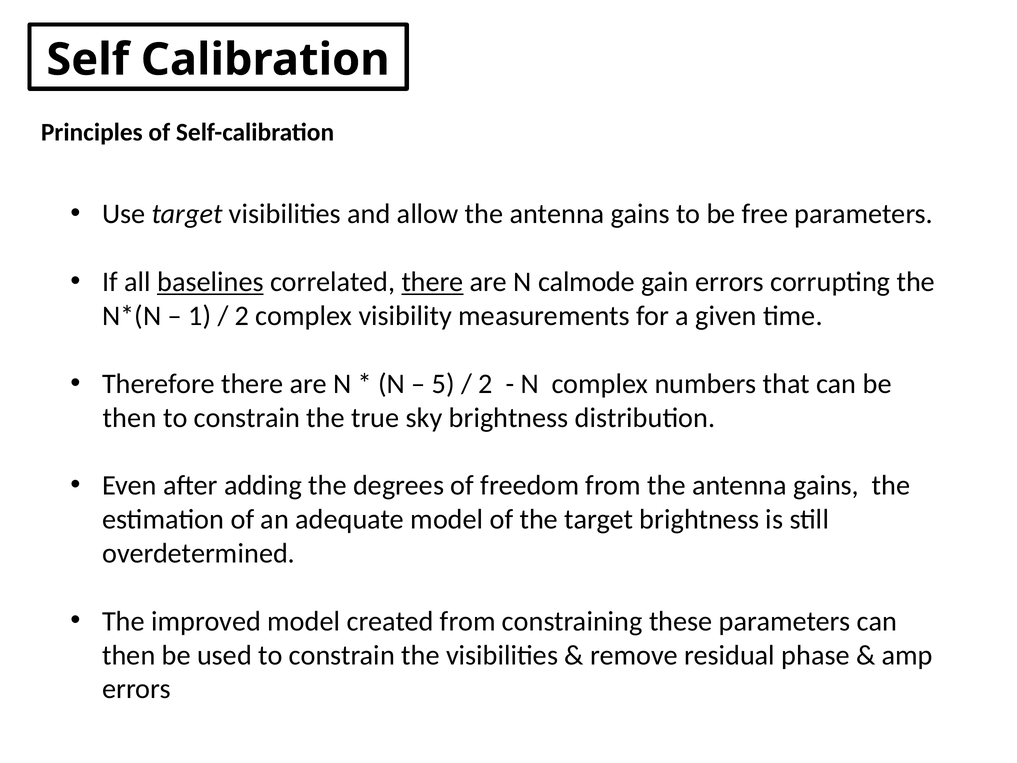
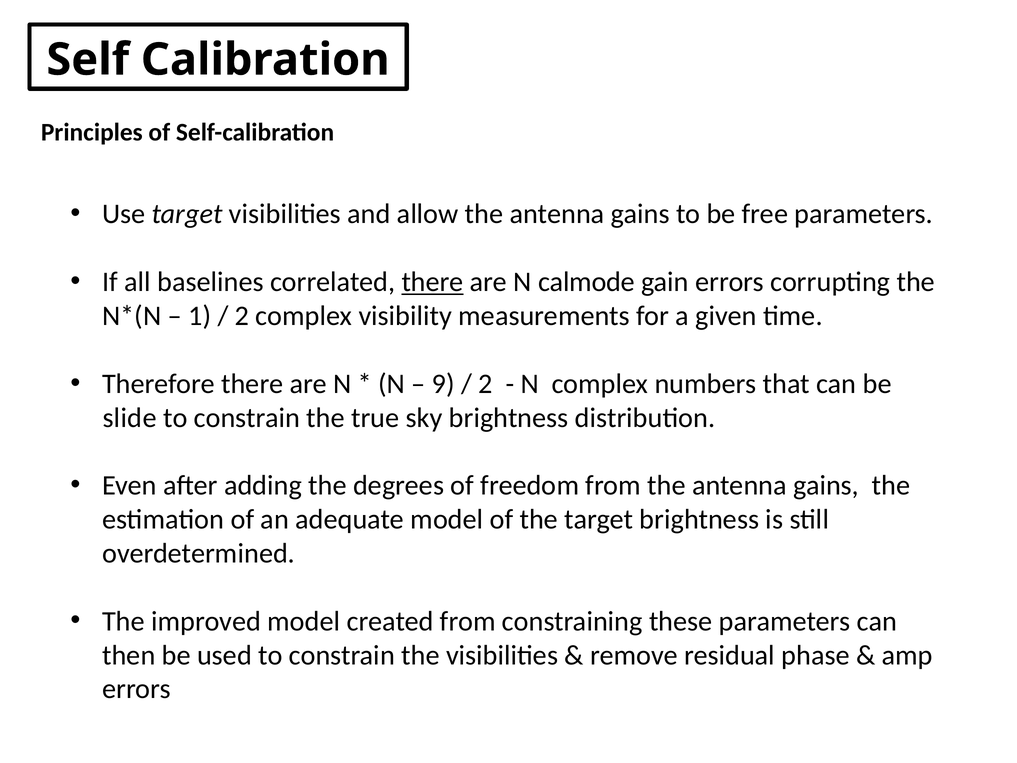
baselines underline: present -> none (210, 282)
5: 5 -> 9 (443, 384)
then: then -> slide (130, 418)
